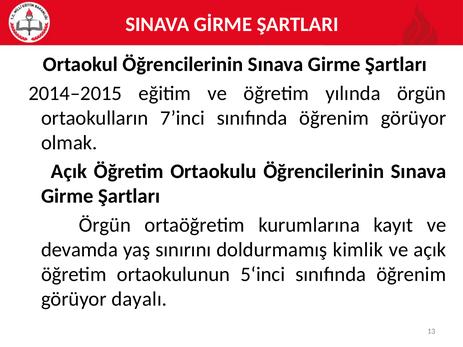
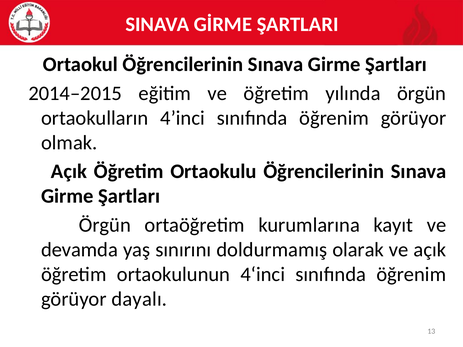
7’inci: 7’inci -> 4’inci (183, 118)
kimlik: kimlik -> olarak (358, 250)
5‘inci: 5‘inci -> 4‘inci (263, 274)
